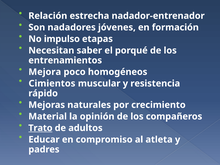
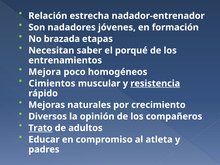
impulso: impulso -> brazada (62, 39)
resistencia underline: none -> present (155, 83)
Material: Material -> Diversos (48, 116)
